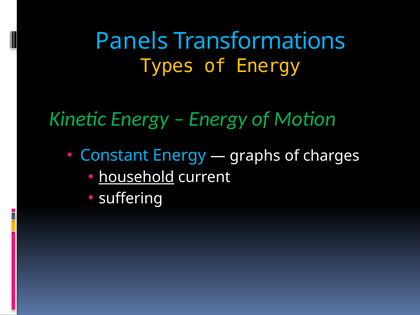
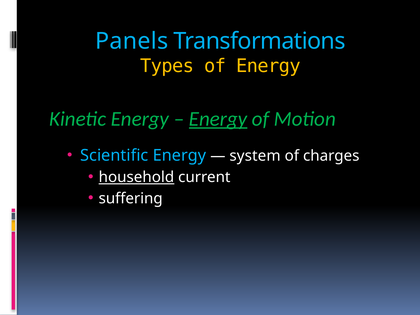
Energy underline: none -> present (218, 119)
Constant: Constant -> Scientific (114, 155)
graphs: graphs -> system (255, 156)
